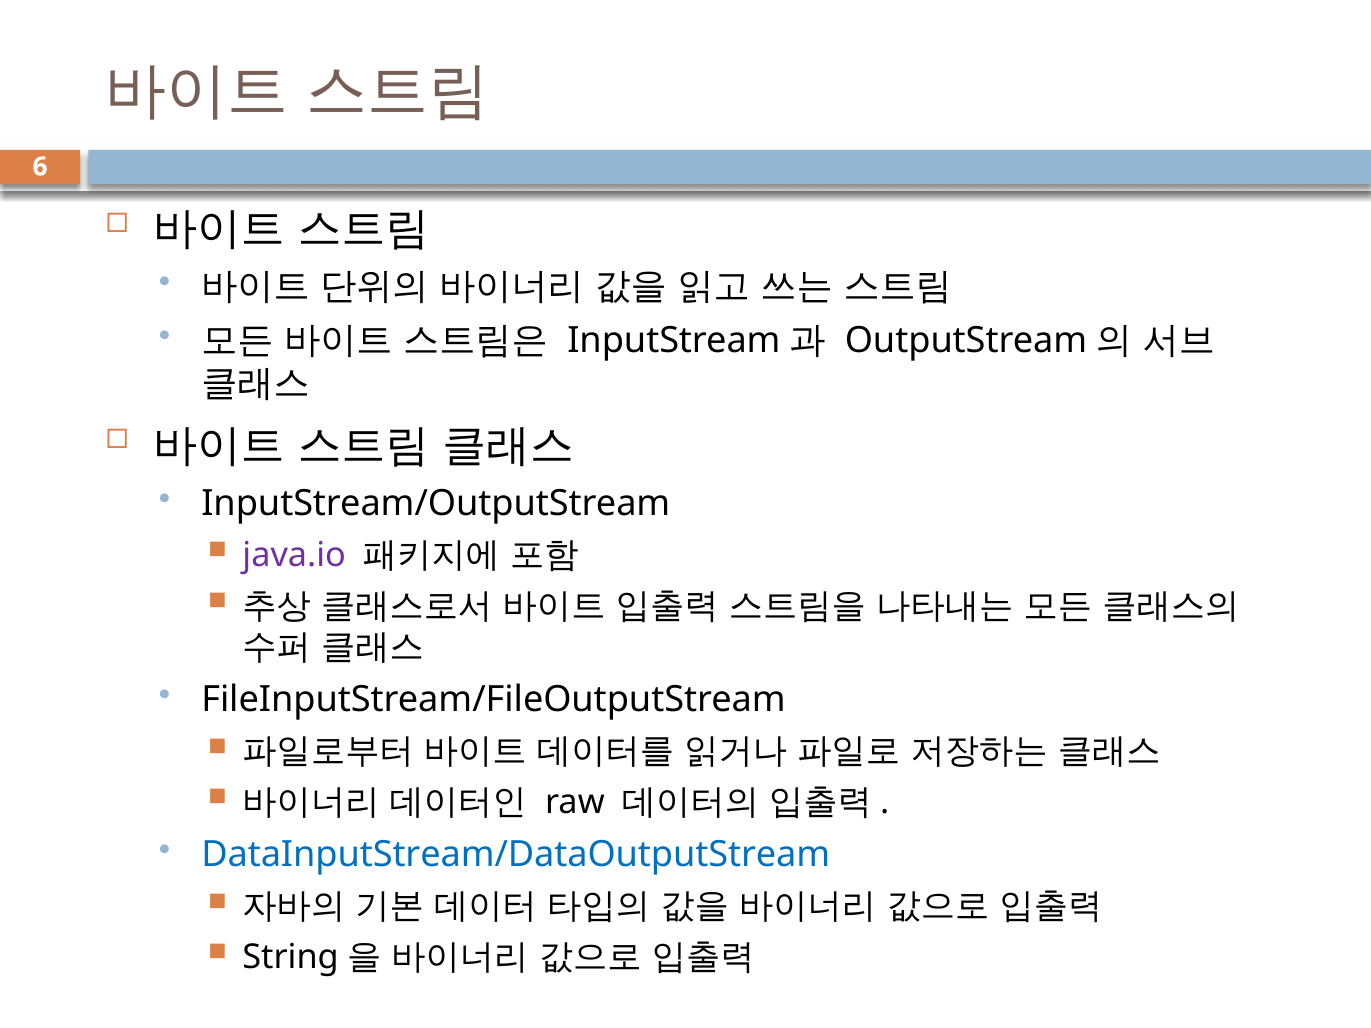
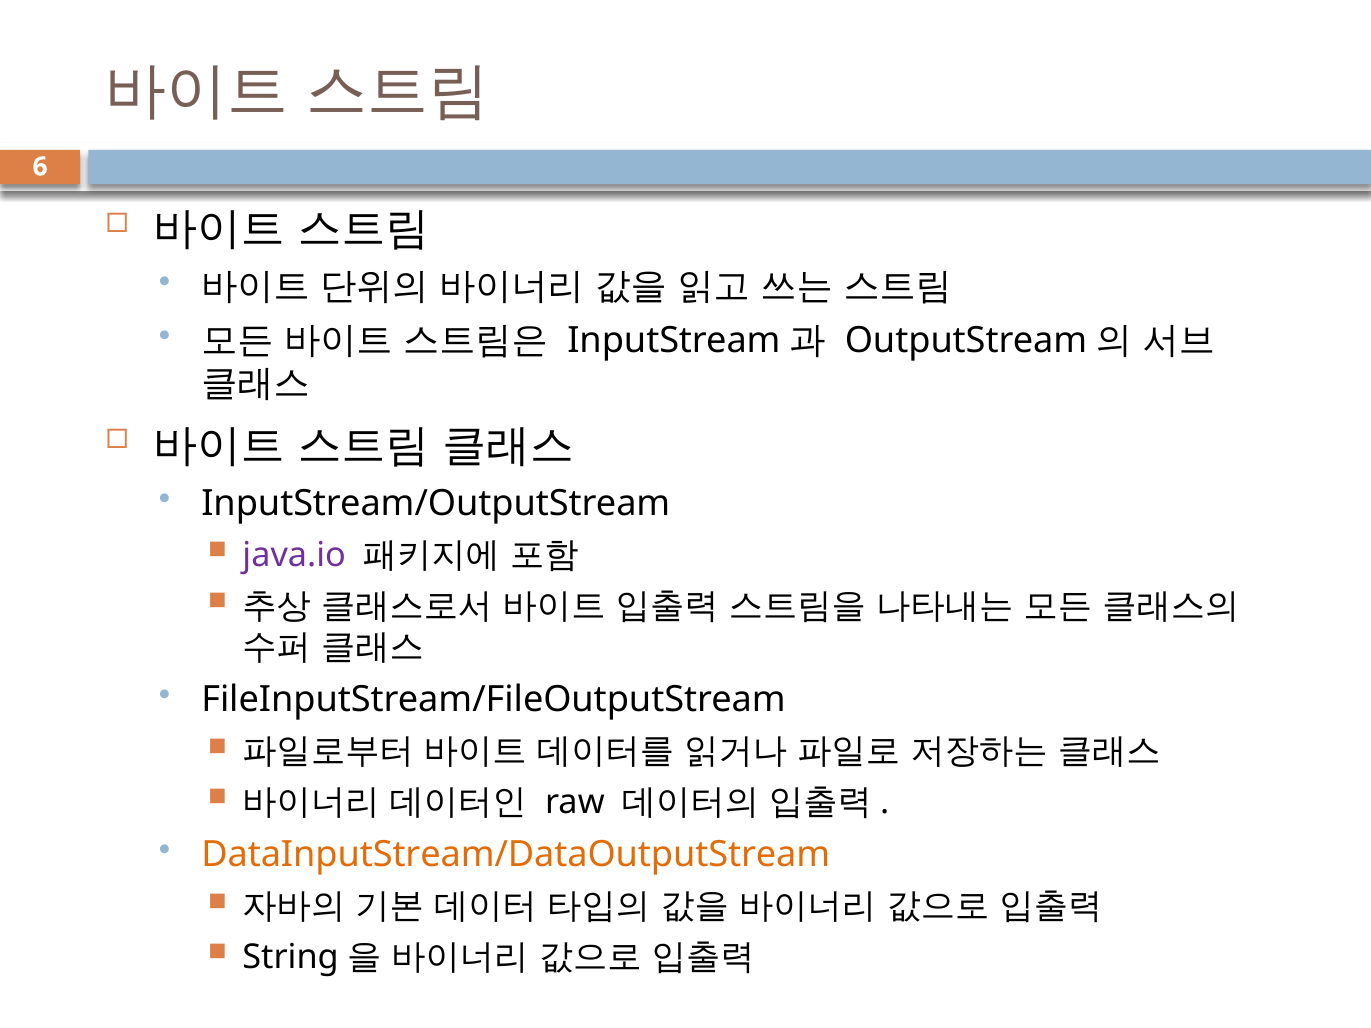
DataInputStream/DataOutputStream colour: blue -> orange (516, 855)
